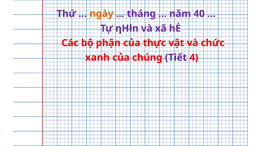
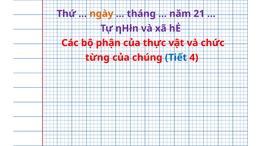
40: 40 -> 21 (199, 14)
xanh: xanh -> từng (97, 58)
Tiết colour: purple -> blue (176, 58)
